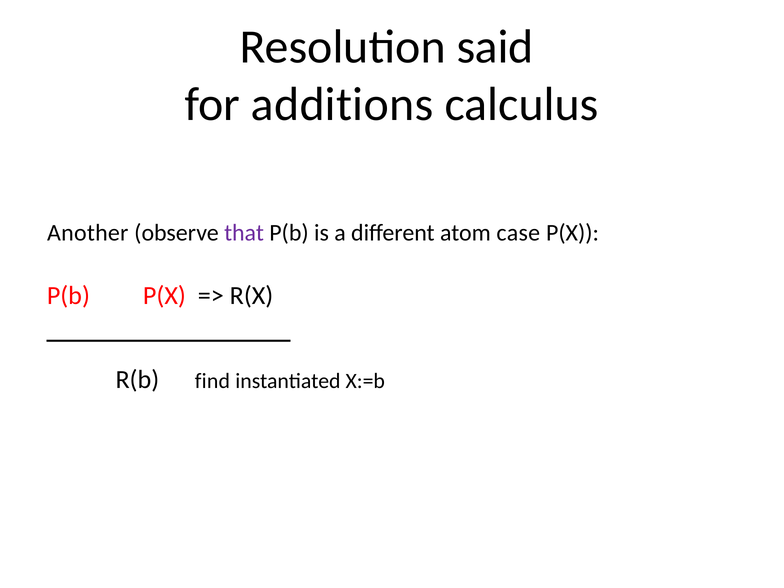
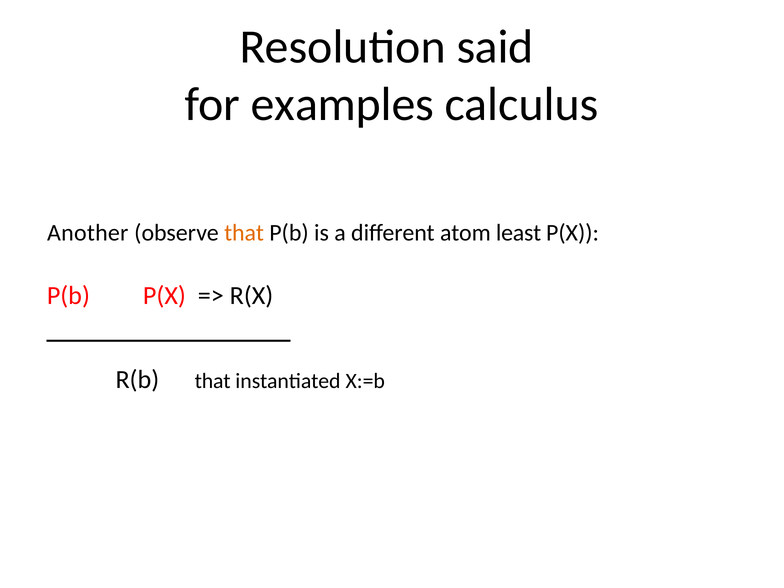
additions: additions -> examples (342, 105)
that colour: purple -> orange (244, 233)
case: case -> least (519, 233)
R(b find: find -> that (213, 381)
